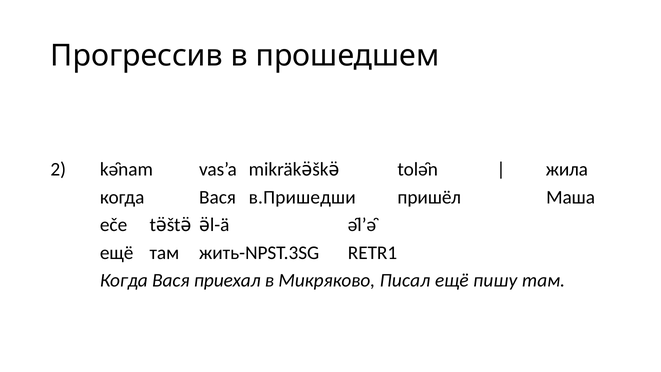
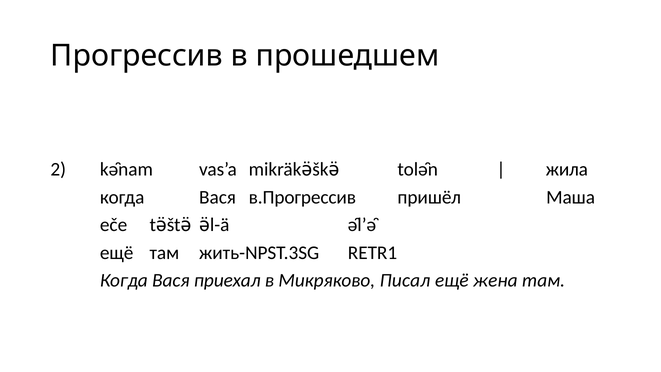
в.Пришедши: в.Пришедши -> в.Прогрессив (302, 197)
пишу: пишу -> жена (495, 280)
